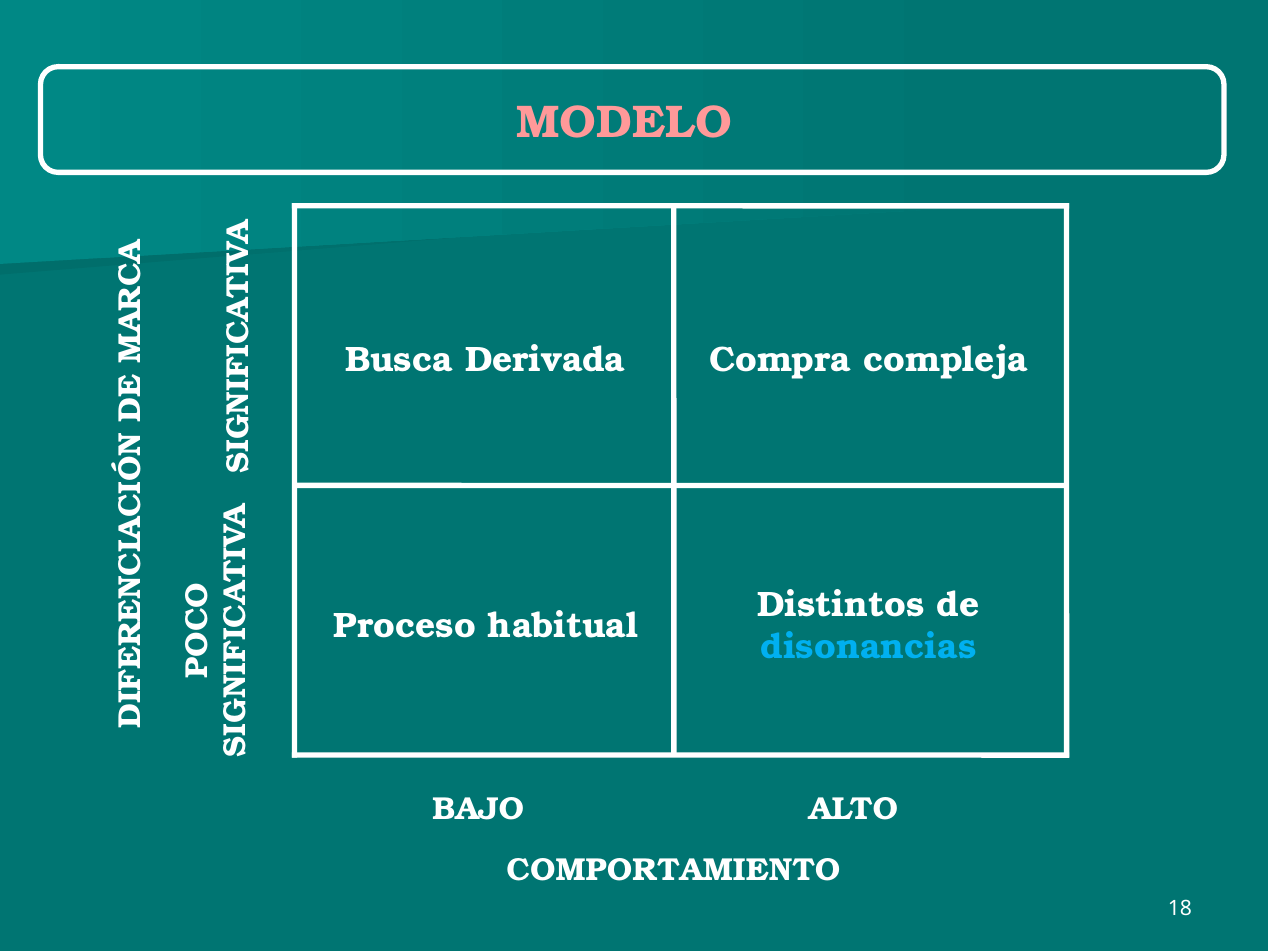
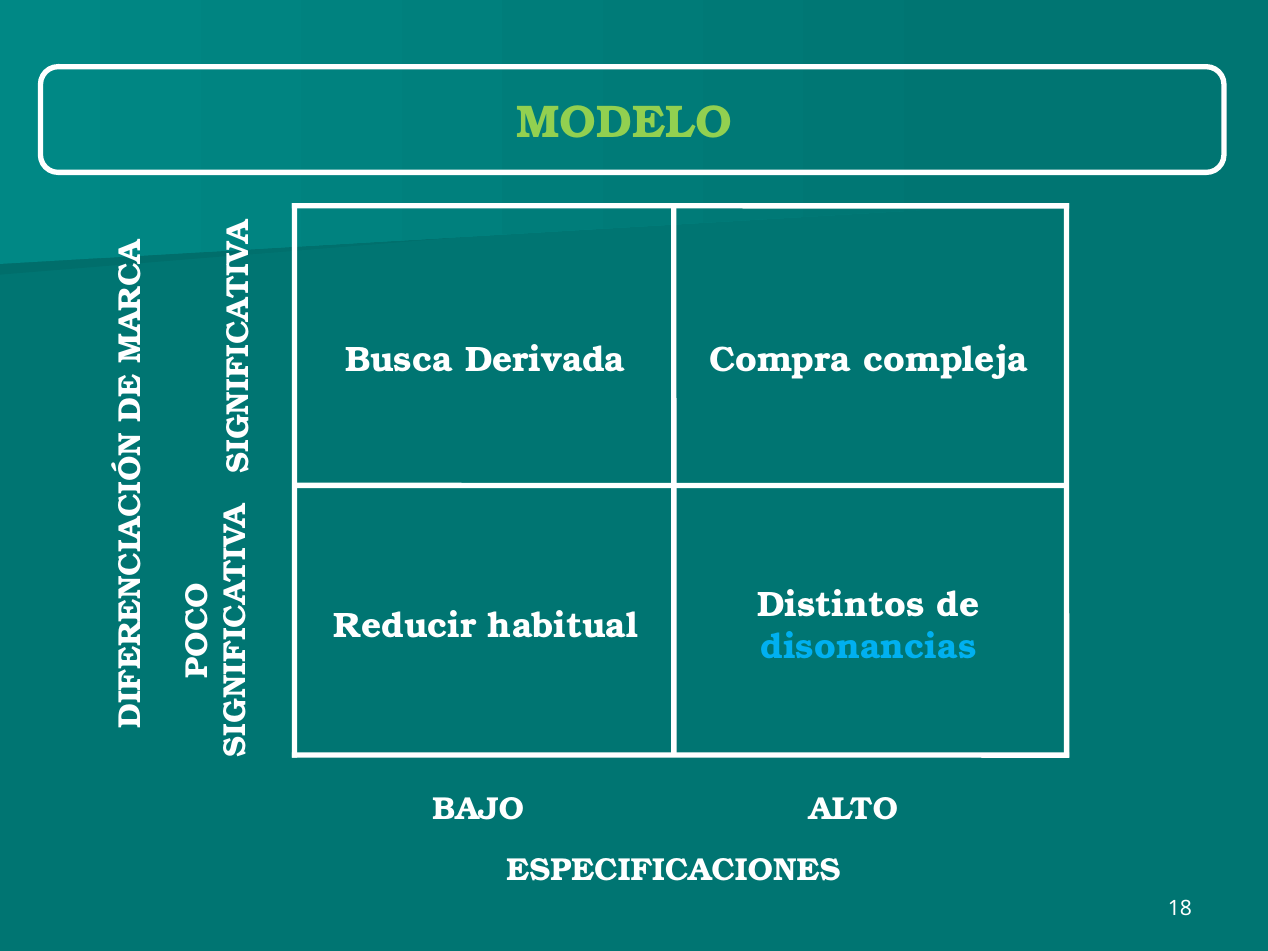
MODELO colour: pink -> light green (624, 123)
Proceso: Proceso -> Reducir (405, 626)
COMPORTAMIENTO: COMPORTAMIENTO -> ESPECIFICACIONES (673, 870)
